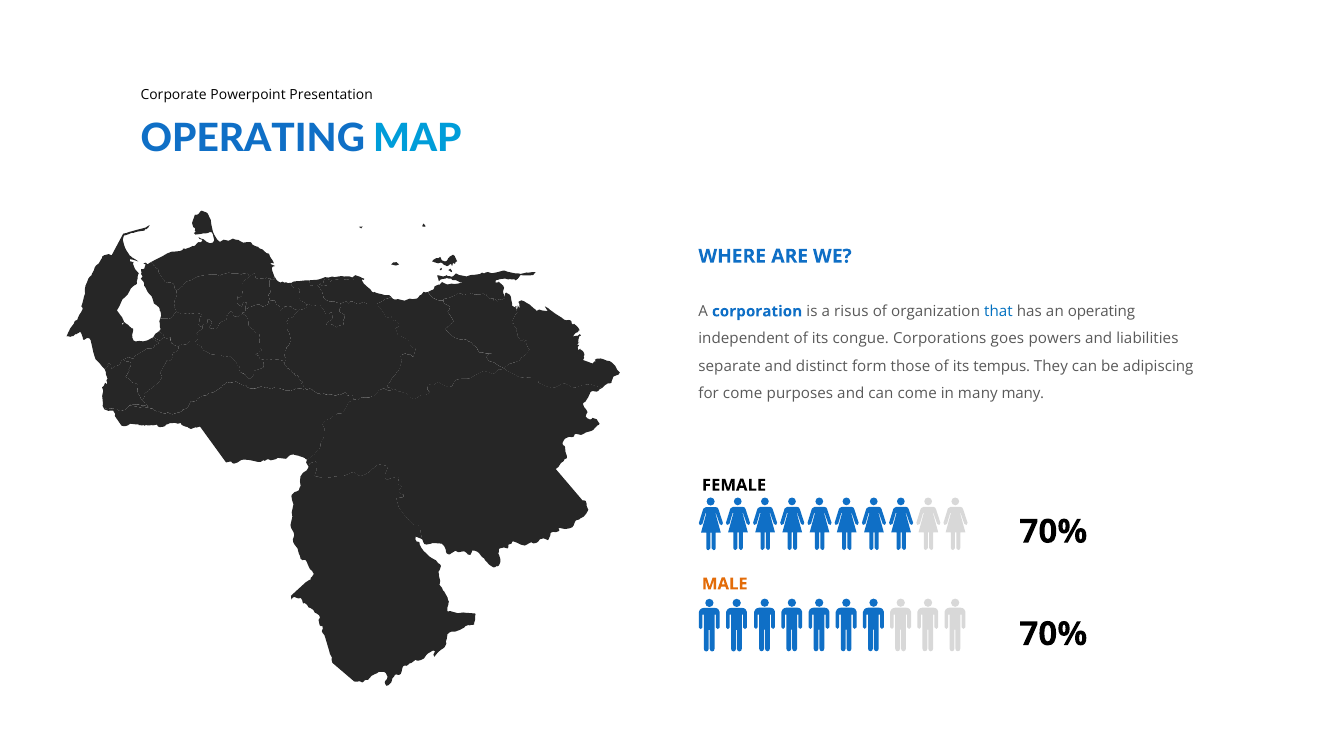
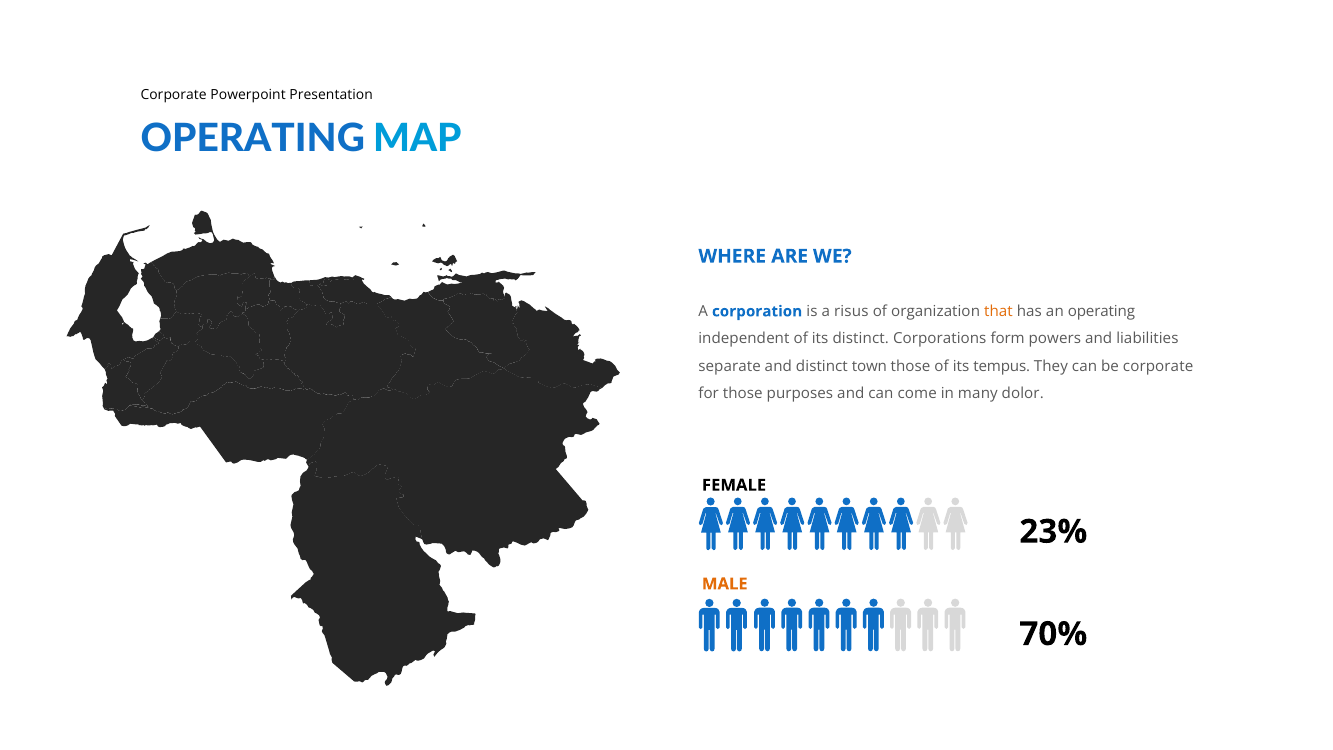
that colour: blue -> orange (998, 311)
its congue: congue -> distinct (861, 339)
goes: goes -> form (1008, 339)
form: form -> town (869, 366)
be adipiscing: adipiscing -> corporate (1158, 366)
for come: come -> those (743, 394)
many many: many -> dolor (1023, 394)
70%: 70% -> 23% (1053, 532)
